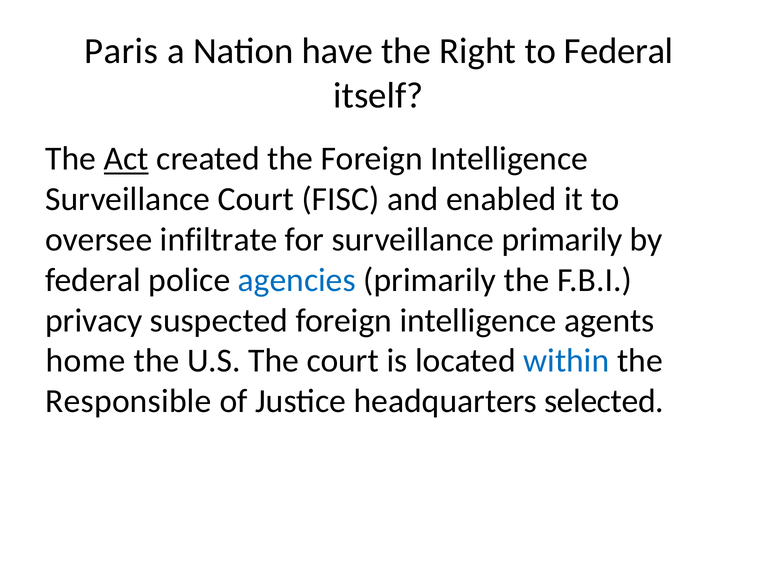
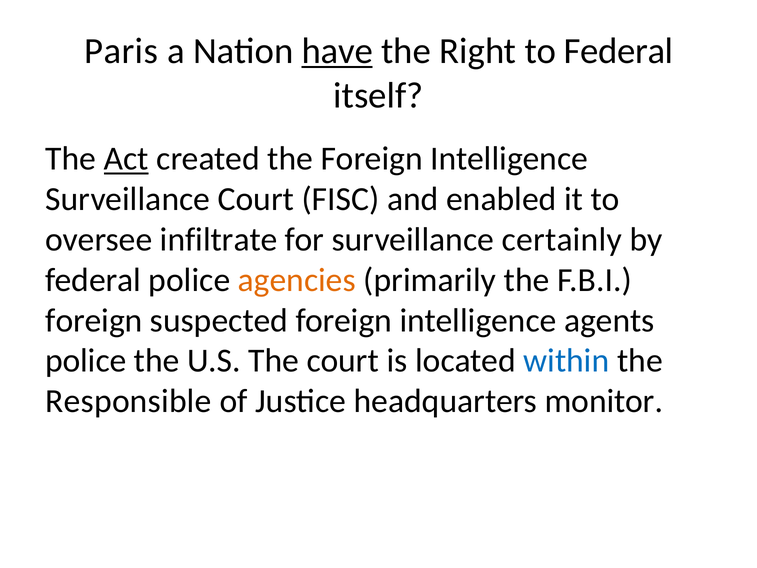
have underline: none -> present (337, 51)
surveillance primarily: primarily -> certainly (562, 240)
agencies colour: blue -> orange (297, 280)
privacy: privacy -> foreign (94, 320)
home: home -> police (86, 361)
selected: selected -> monitor (604, 401)
